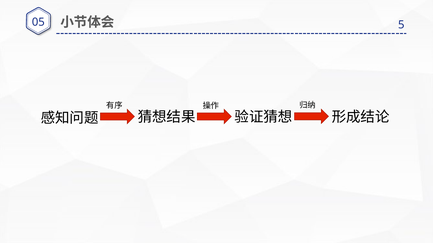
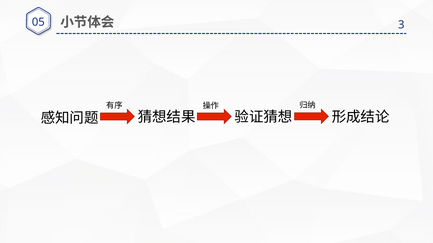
5: 5 -> 3 (401, 25)
